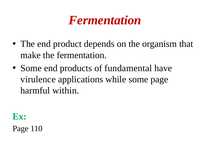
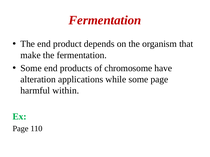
fundamental: fundamental -> chromosome (128, 68)
virulence: virulence -> alteration (38, 80)
